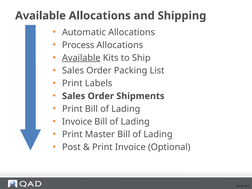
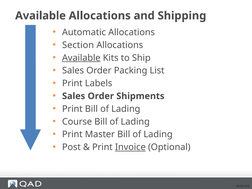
Process: Process -> Section (78, 45)
Invoice: Invoice -> Course (77, 122)
Invoice underline: none -> present (130, 147)
